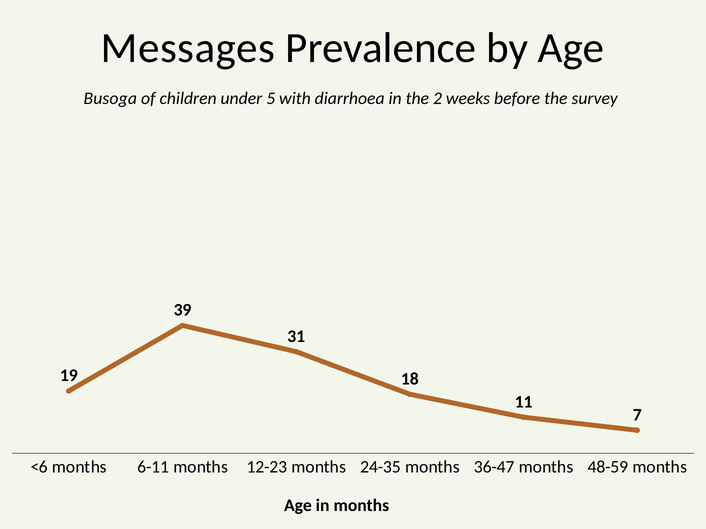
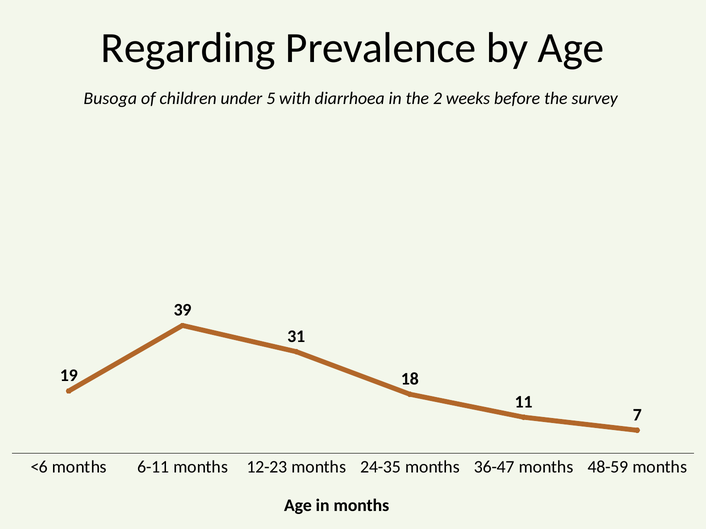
Messages: Messages -> Regarding (188, 48)
